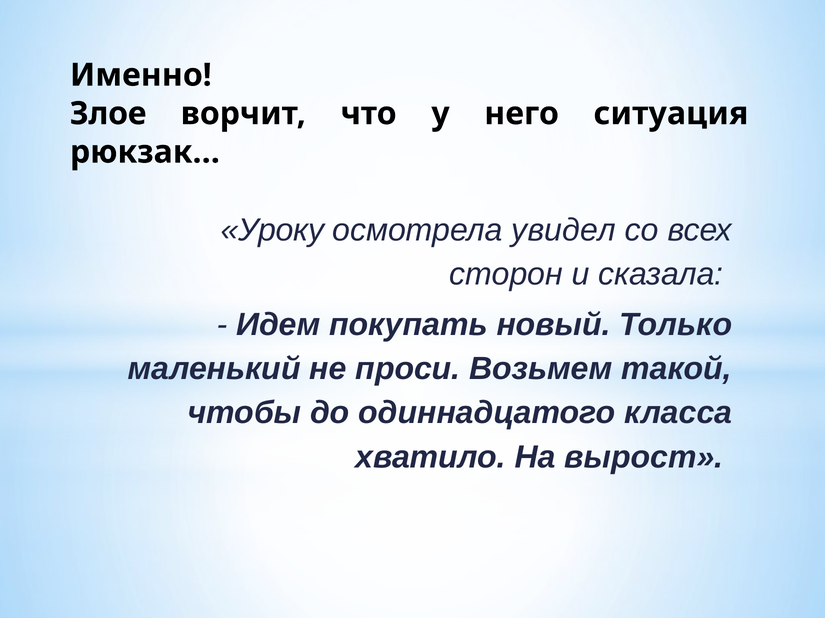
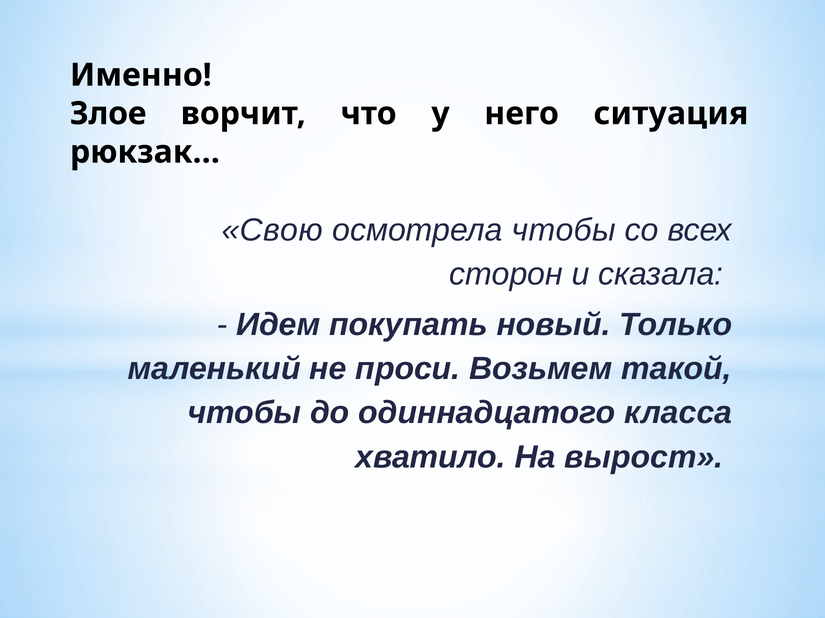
Уроку: Уроку -> Свою (272, 230)
осмотрела увидел: увидел -> чтобы (564, 230)
